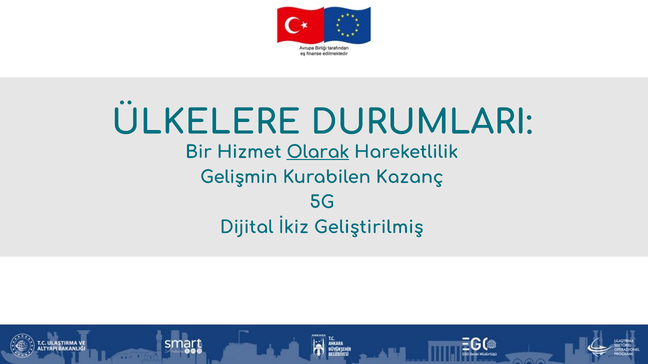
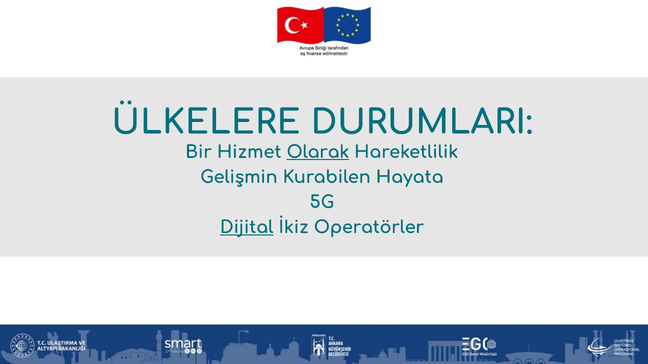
Kazanç: Kazanç -> Hayata (410, 177)
Dijital underline: none -> present (247, 228)
Geliştirilmiş: Geliştirilmiş -> Operatörler (369, 228)
